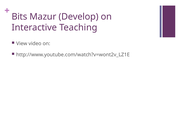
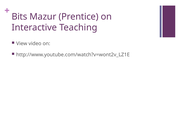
Develop: Develop -> Prentice (79, 17)
